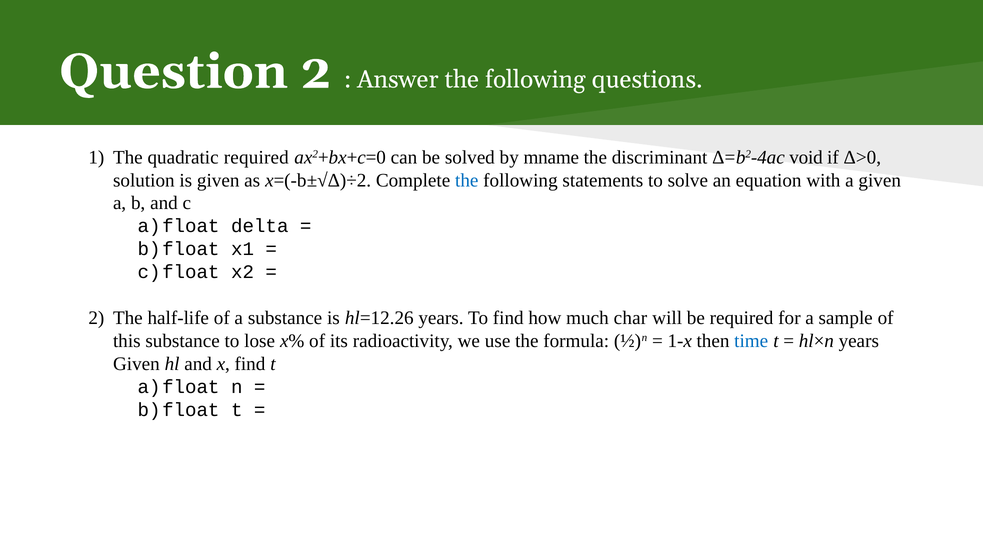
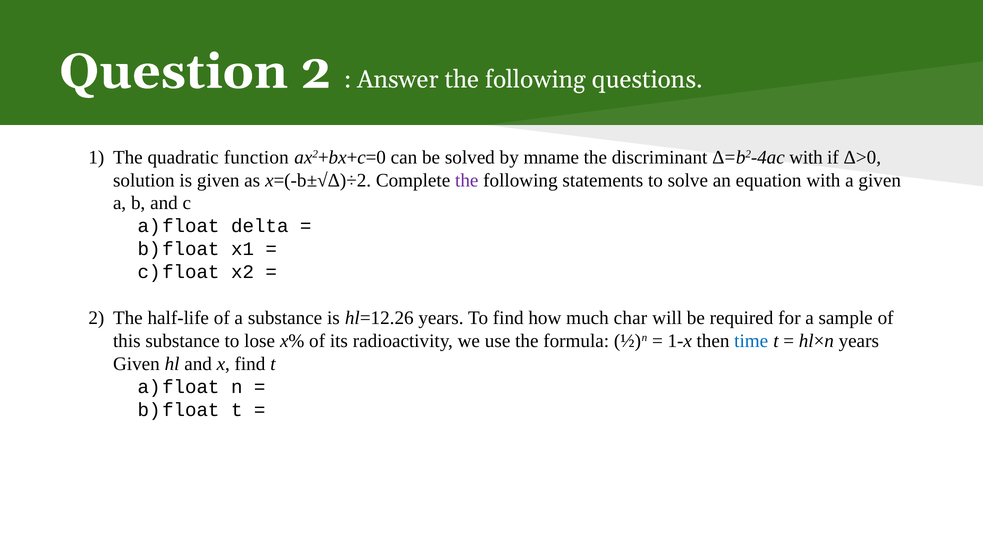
quadratic required: required -> function (256, 157)
Δ=b2-4ac void: void -> with (806, 157)
the colour: blue -> purple (467, 180)
